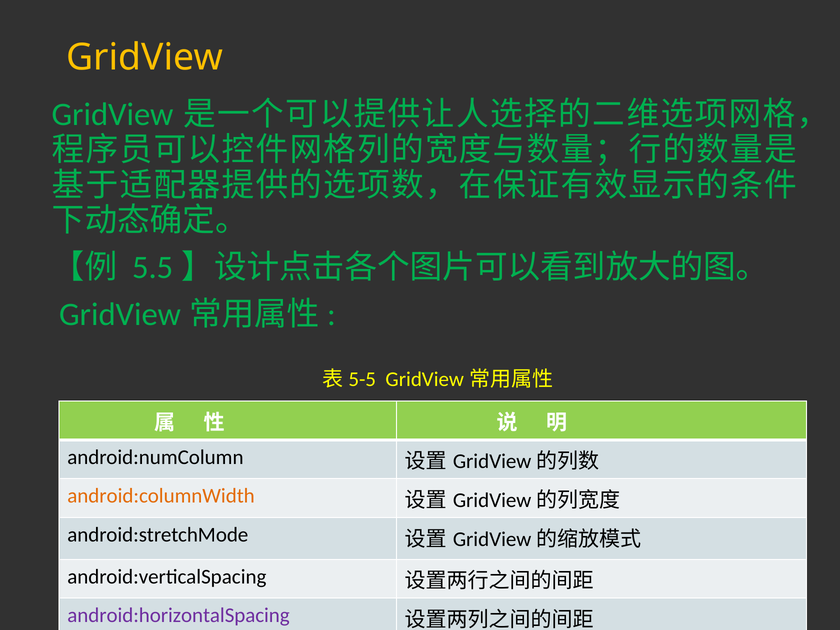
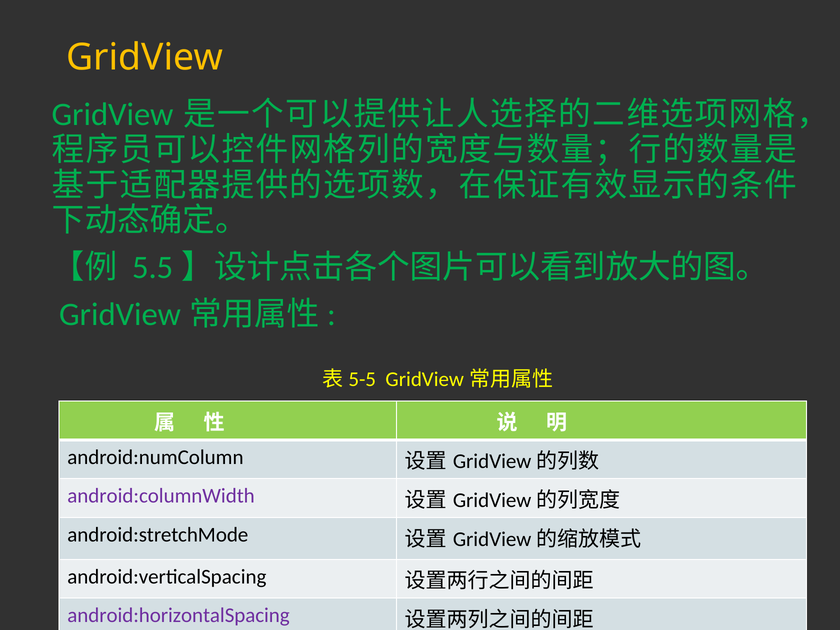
android:columnWidth colour: orange -> purple (161, 496)
